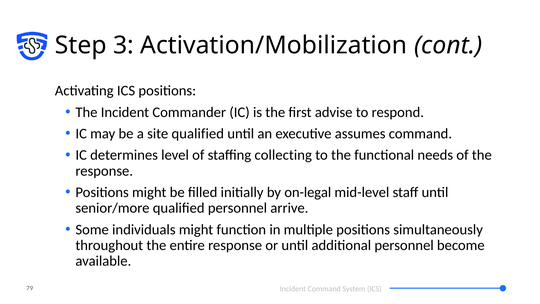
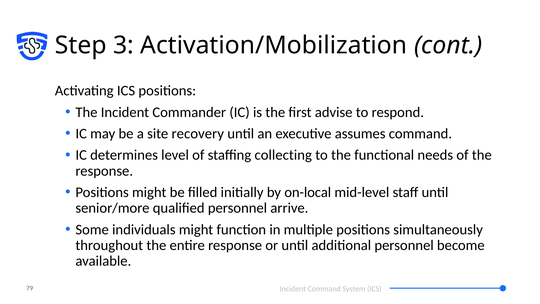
site qualified: qualified -> recovery (198, 134)
on-legal: on-legal -> on-local (308, 192)
